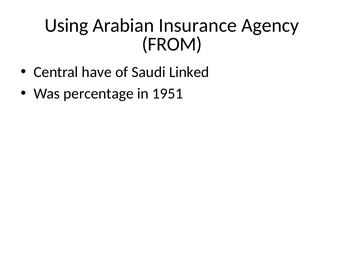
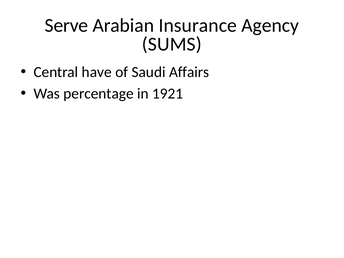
Using: Using -> Serve (66, 25)
FROM: FROM -> SUMS (172, 44)
Linked: Linked -> Affairs (189, 72)
1951: 1951 -> 1921 (168, 94)
